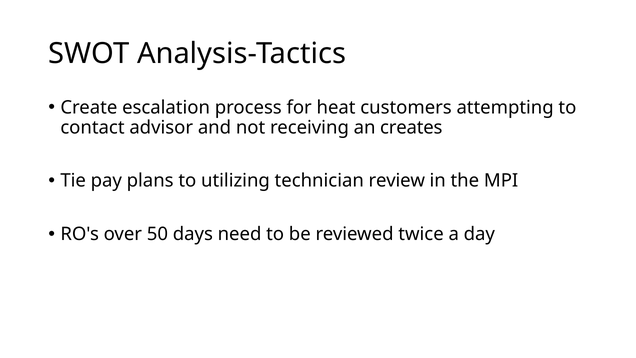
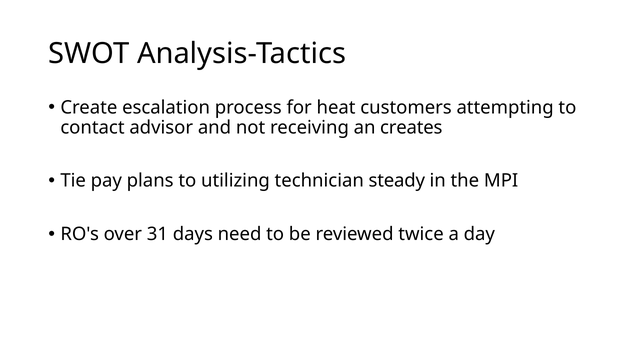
review: review -> steady (397, 181)
50: 50 -> 31 (157, 234)
